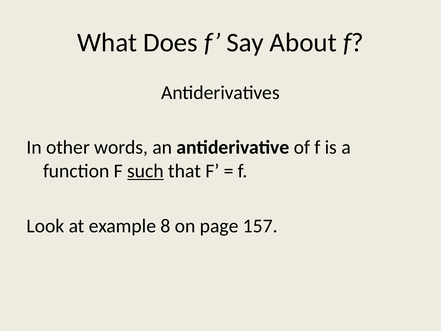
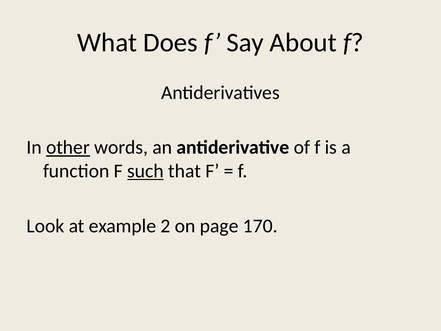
other underline: none -> present (68, 147)
8: 8 -> 2 (166, 226)
157: 157 -> 170 (260, 226)
